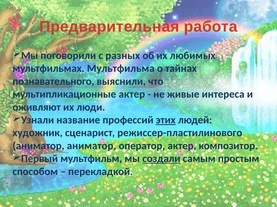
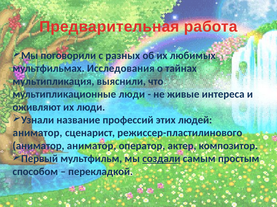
Мультфильма: Мультфильма -> Исследования (121, 69)
познавательного: познавательного -> мультипликация (53, 82)
мультипликационные актер: актер -> люди (132, 95)
этих underline: present -> none (166, 120)
художник: художник -> аниматор (38, 133)
